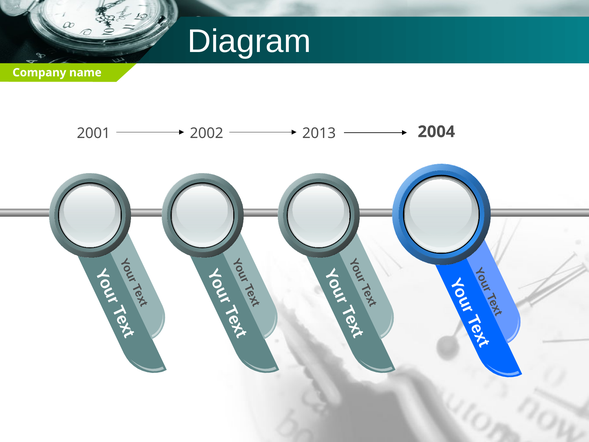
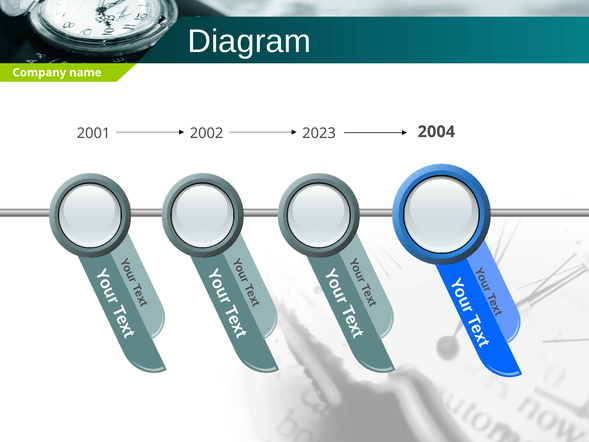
2013: 2013 -> 2023 (319, 133)
